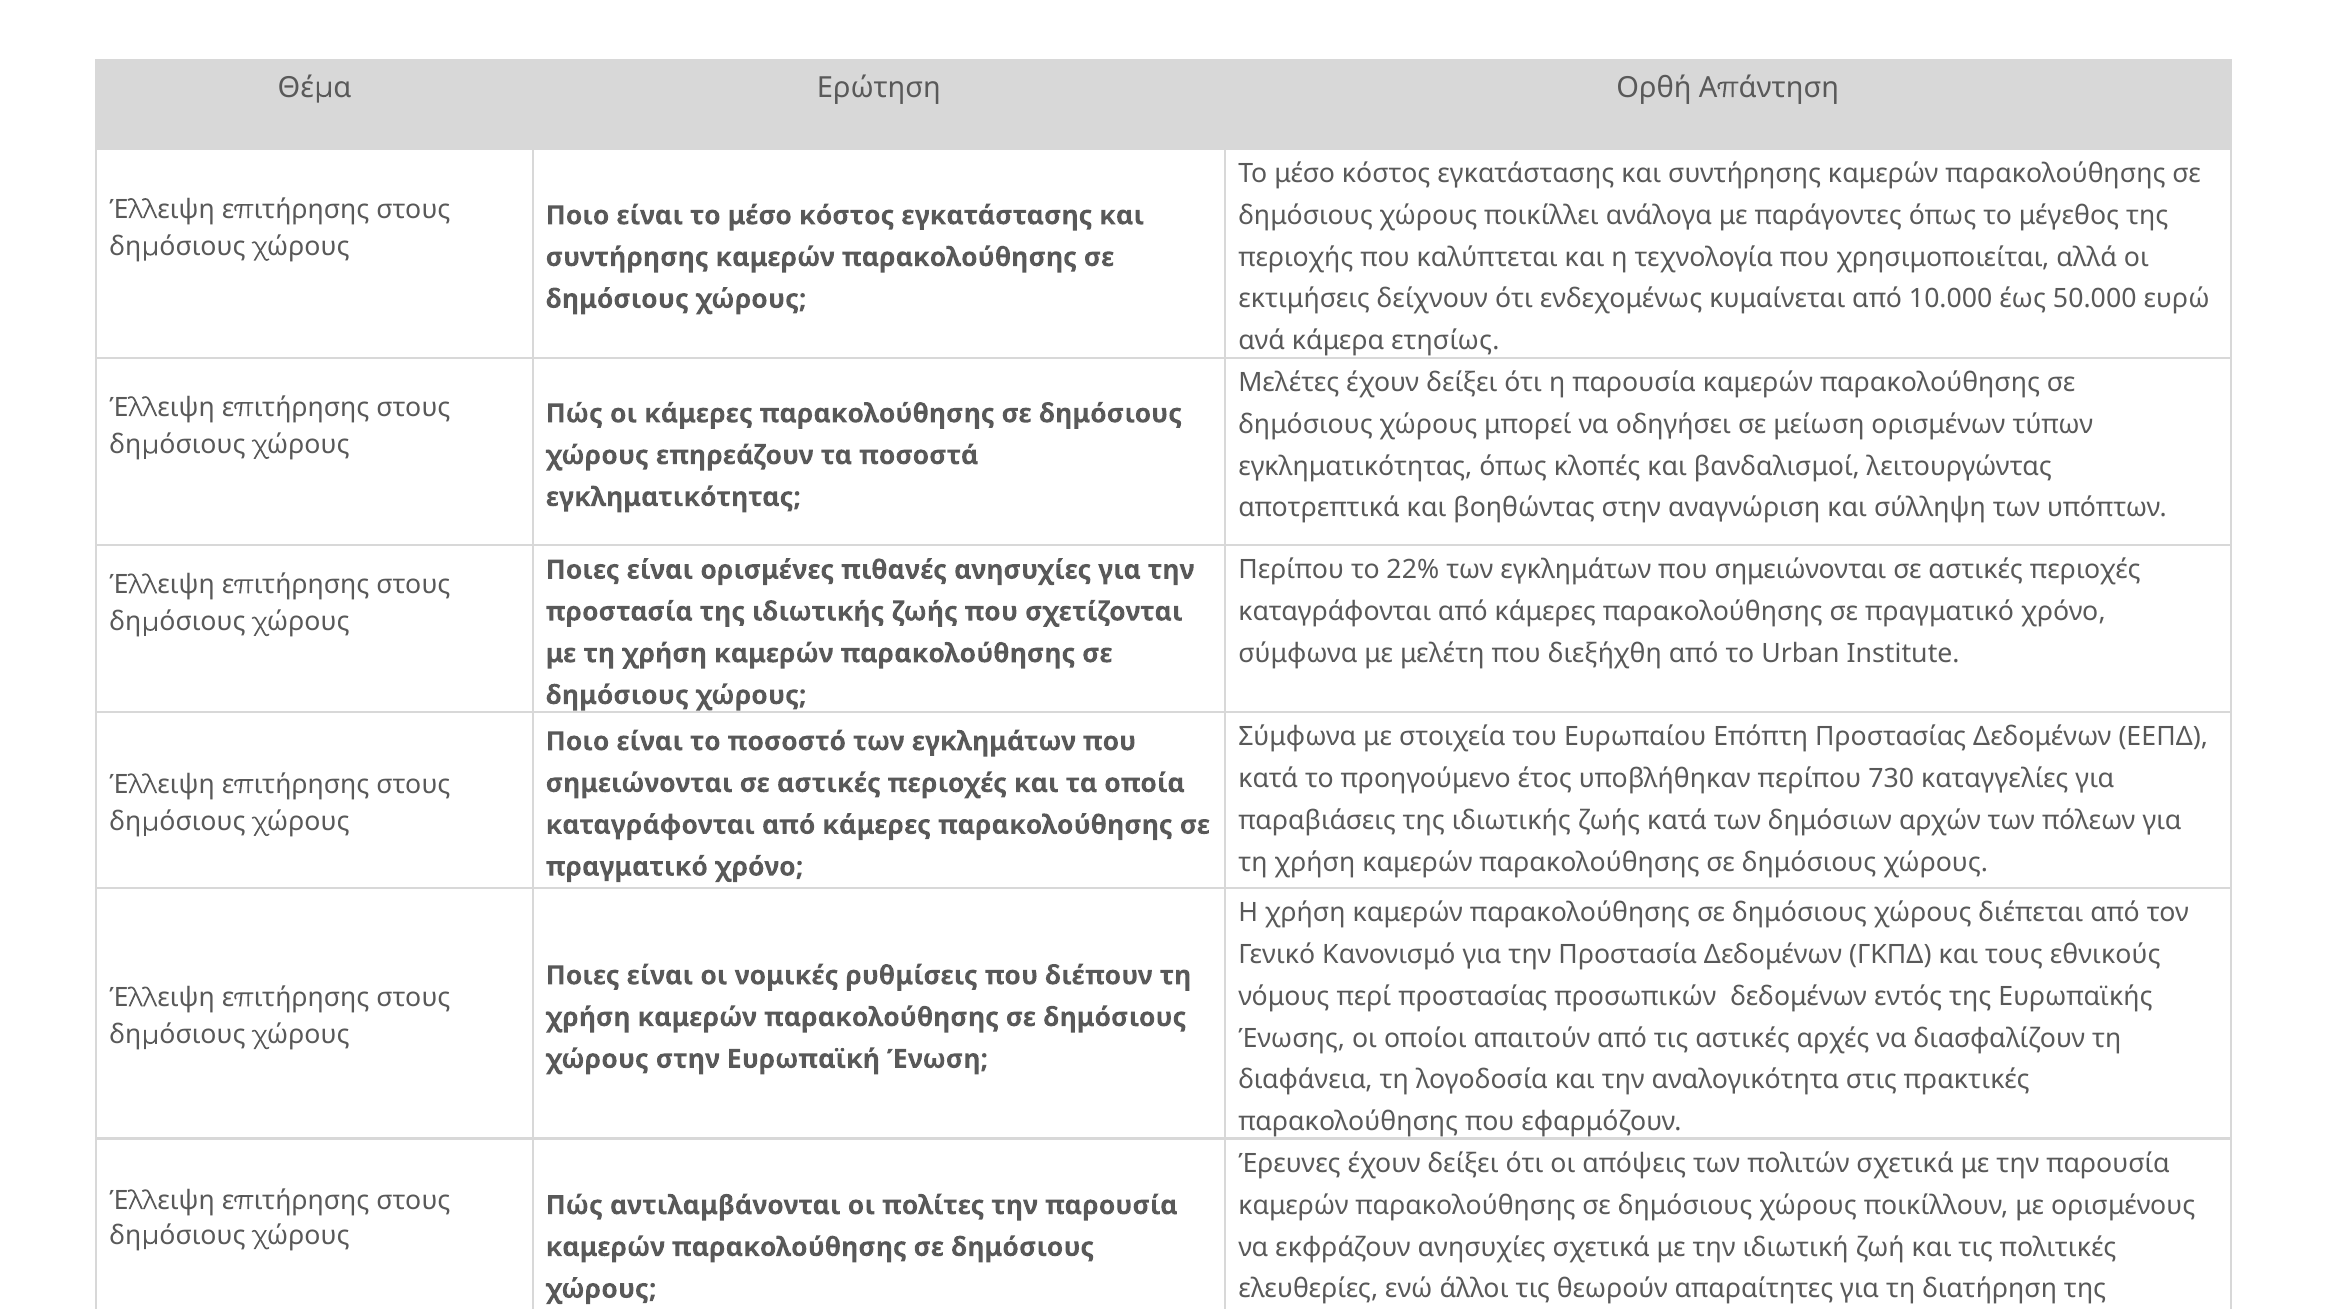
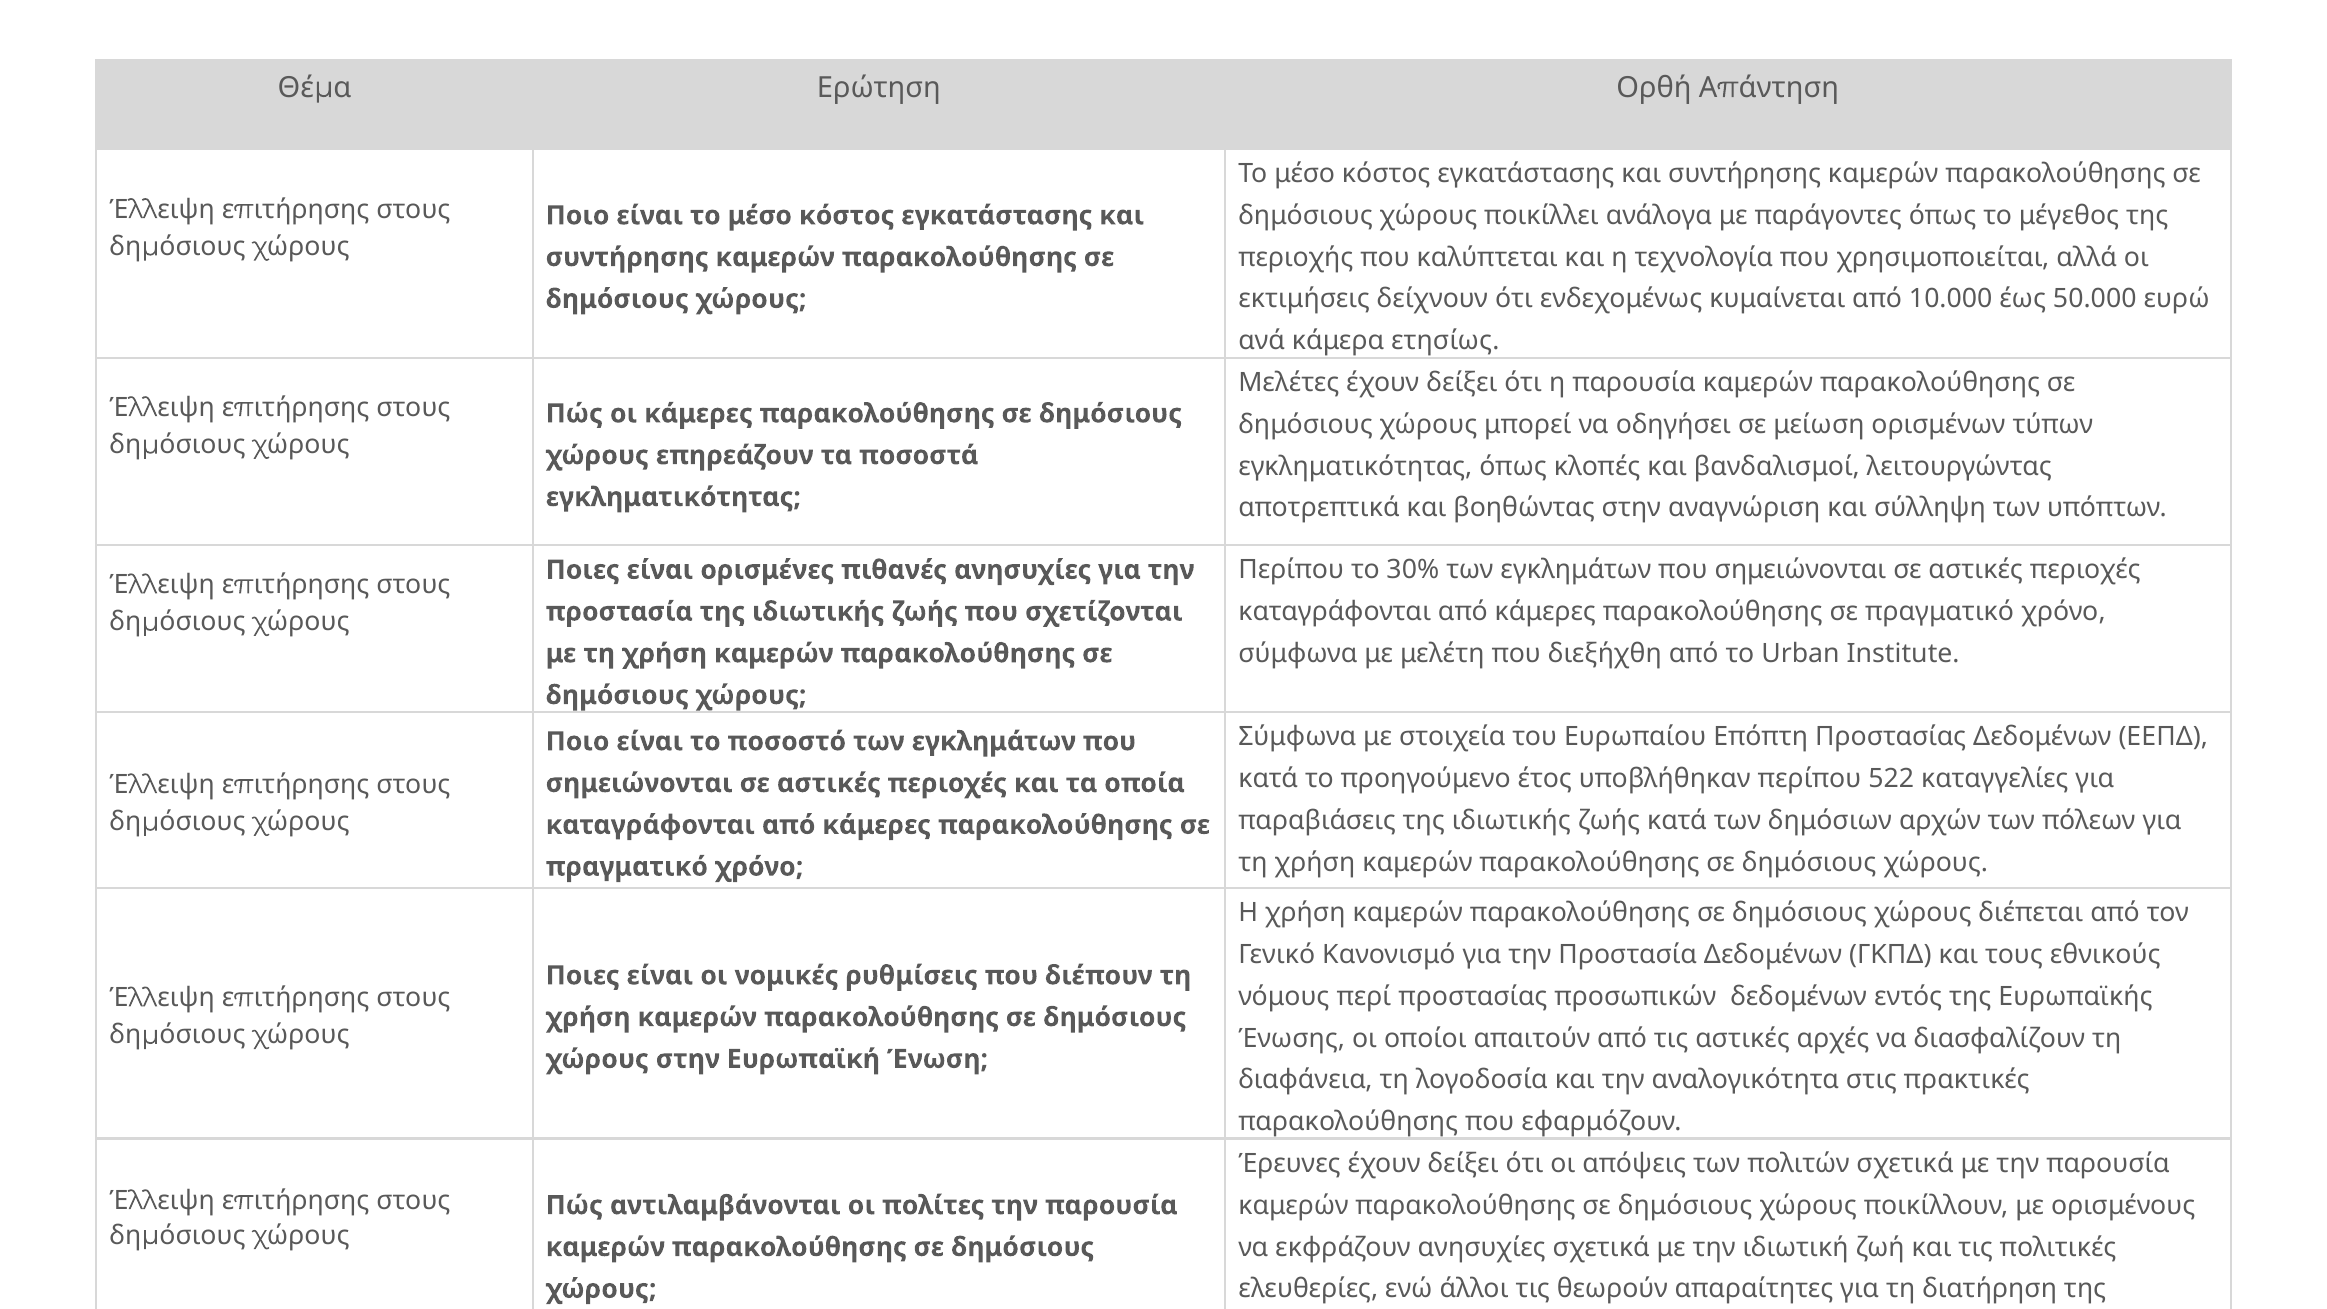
22%: 22% -> 30% (1413, 570)
730: 730 -> 522 (1891, 779)
